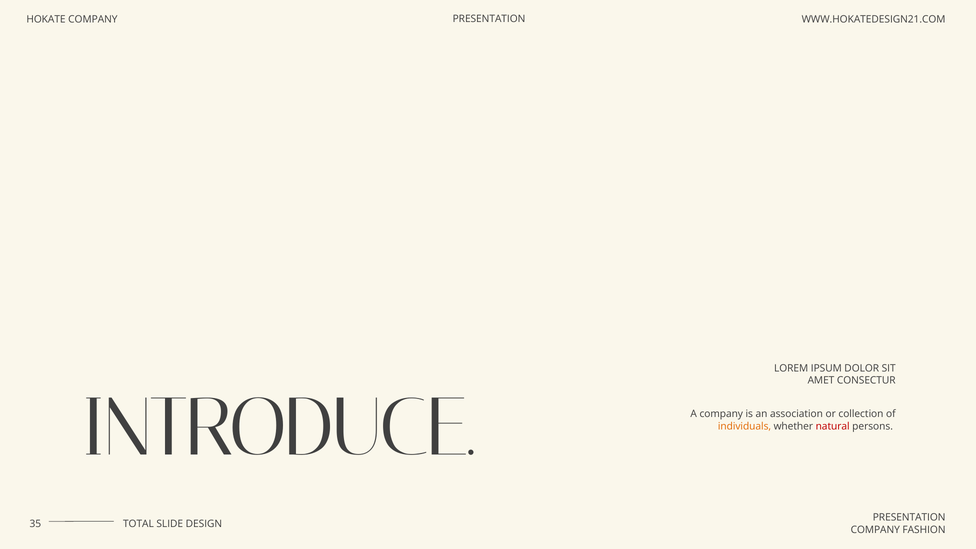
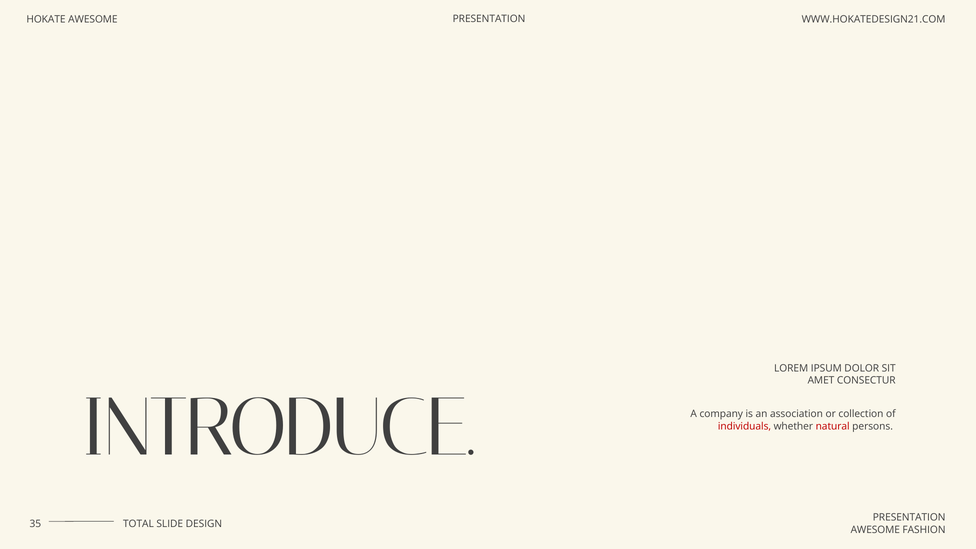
HOKATE COMPANY: COMPANY -> AWESOME (93, 19)
individuals colour: orange -> red (745, 426)
COMPANY: COMPANY -> AWESOME (875, 530)
